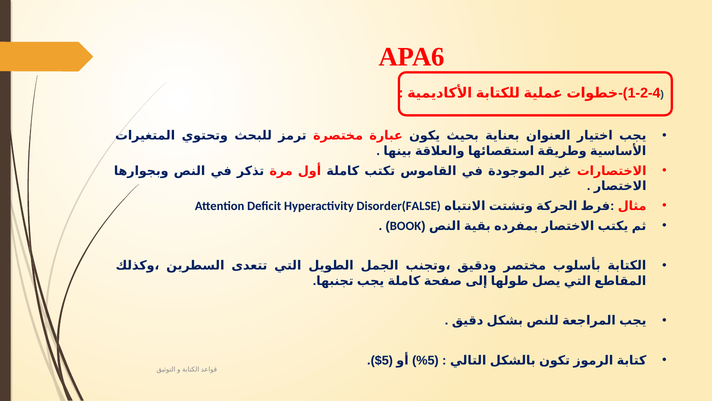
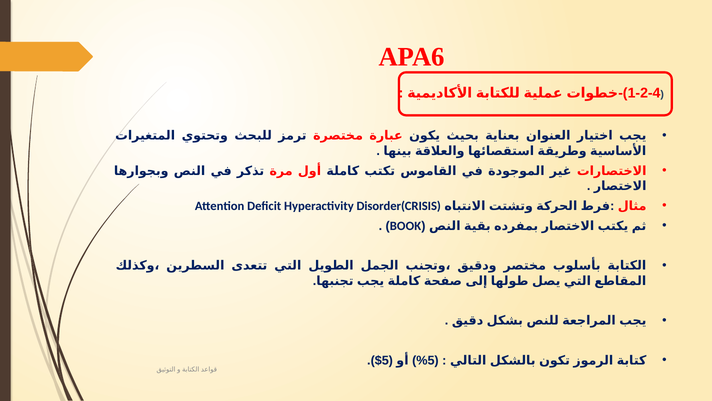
Disorder(FALSE: Disorder(FALSE -> Disorder(CRISIS (399, 206)
